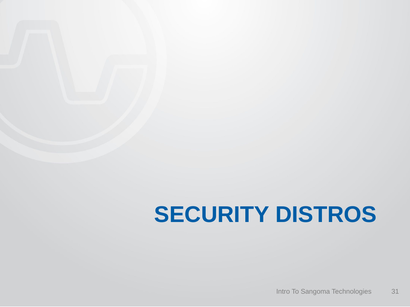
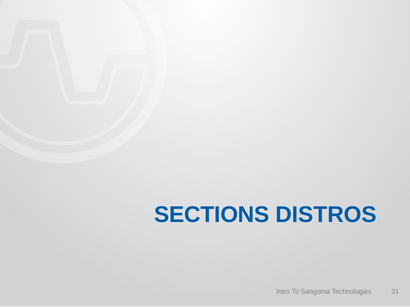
SECURITY: SECURITY -> SECTIONS (212, 215)
